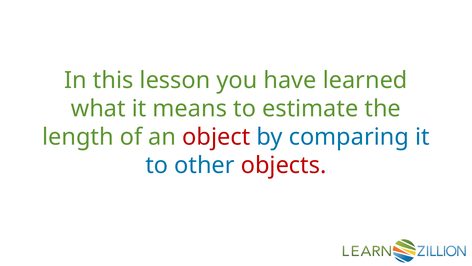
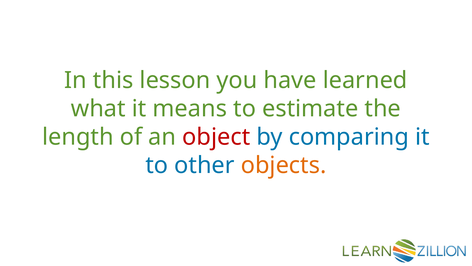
objects colour: red -> orange (284, 165)
